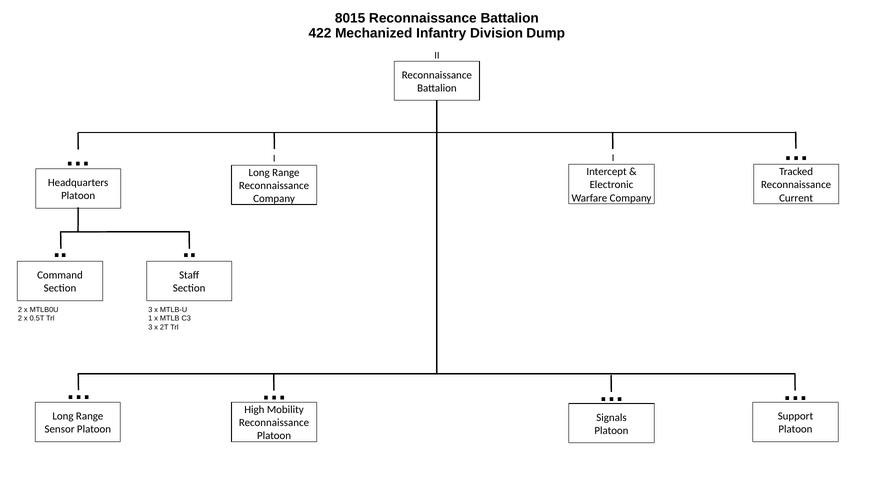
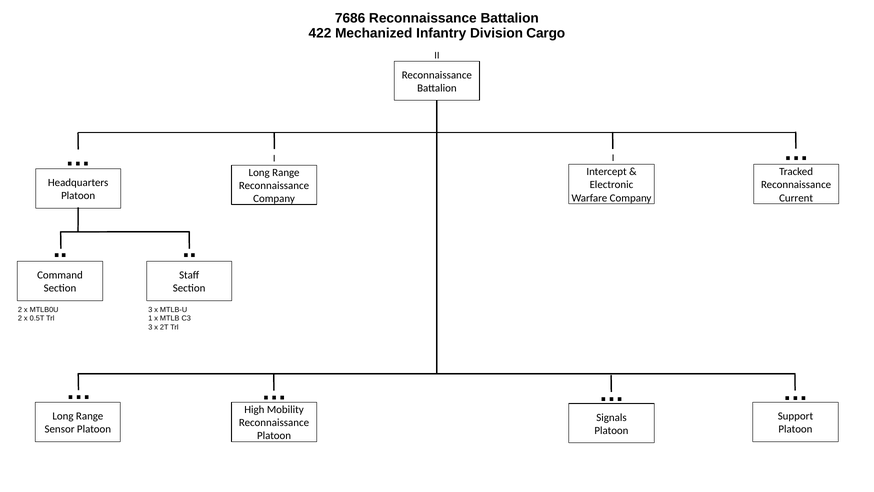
8015: 8015 -> 7686 (350, 18)
Dump: Dump -> Cargo (546, 33)
